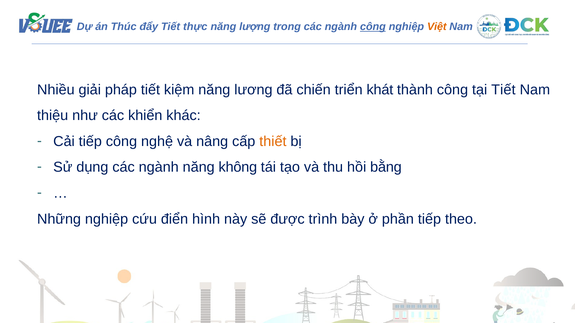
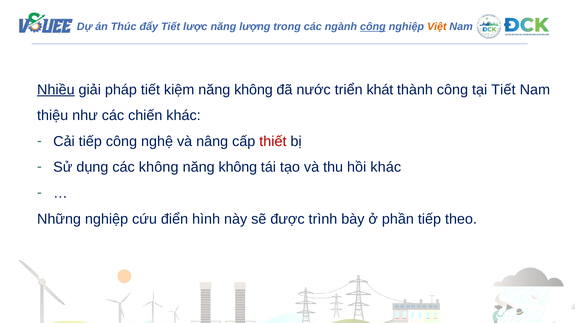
thực: thực -> lược (195, 27)
Nhiều underline: none -> present (56, 90)
kiệm năng lương: lương -> không (253, 90)
chiến: chiến -> nước (314, 90)
khiển: khiển -> chiến (145, 116)
thiết colour: orange -> red (273, 142)
dụng các ngành: ngành -> không (159, 167)
hồi bằng: bằng -> khác (386, 167)
